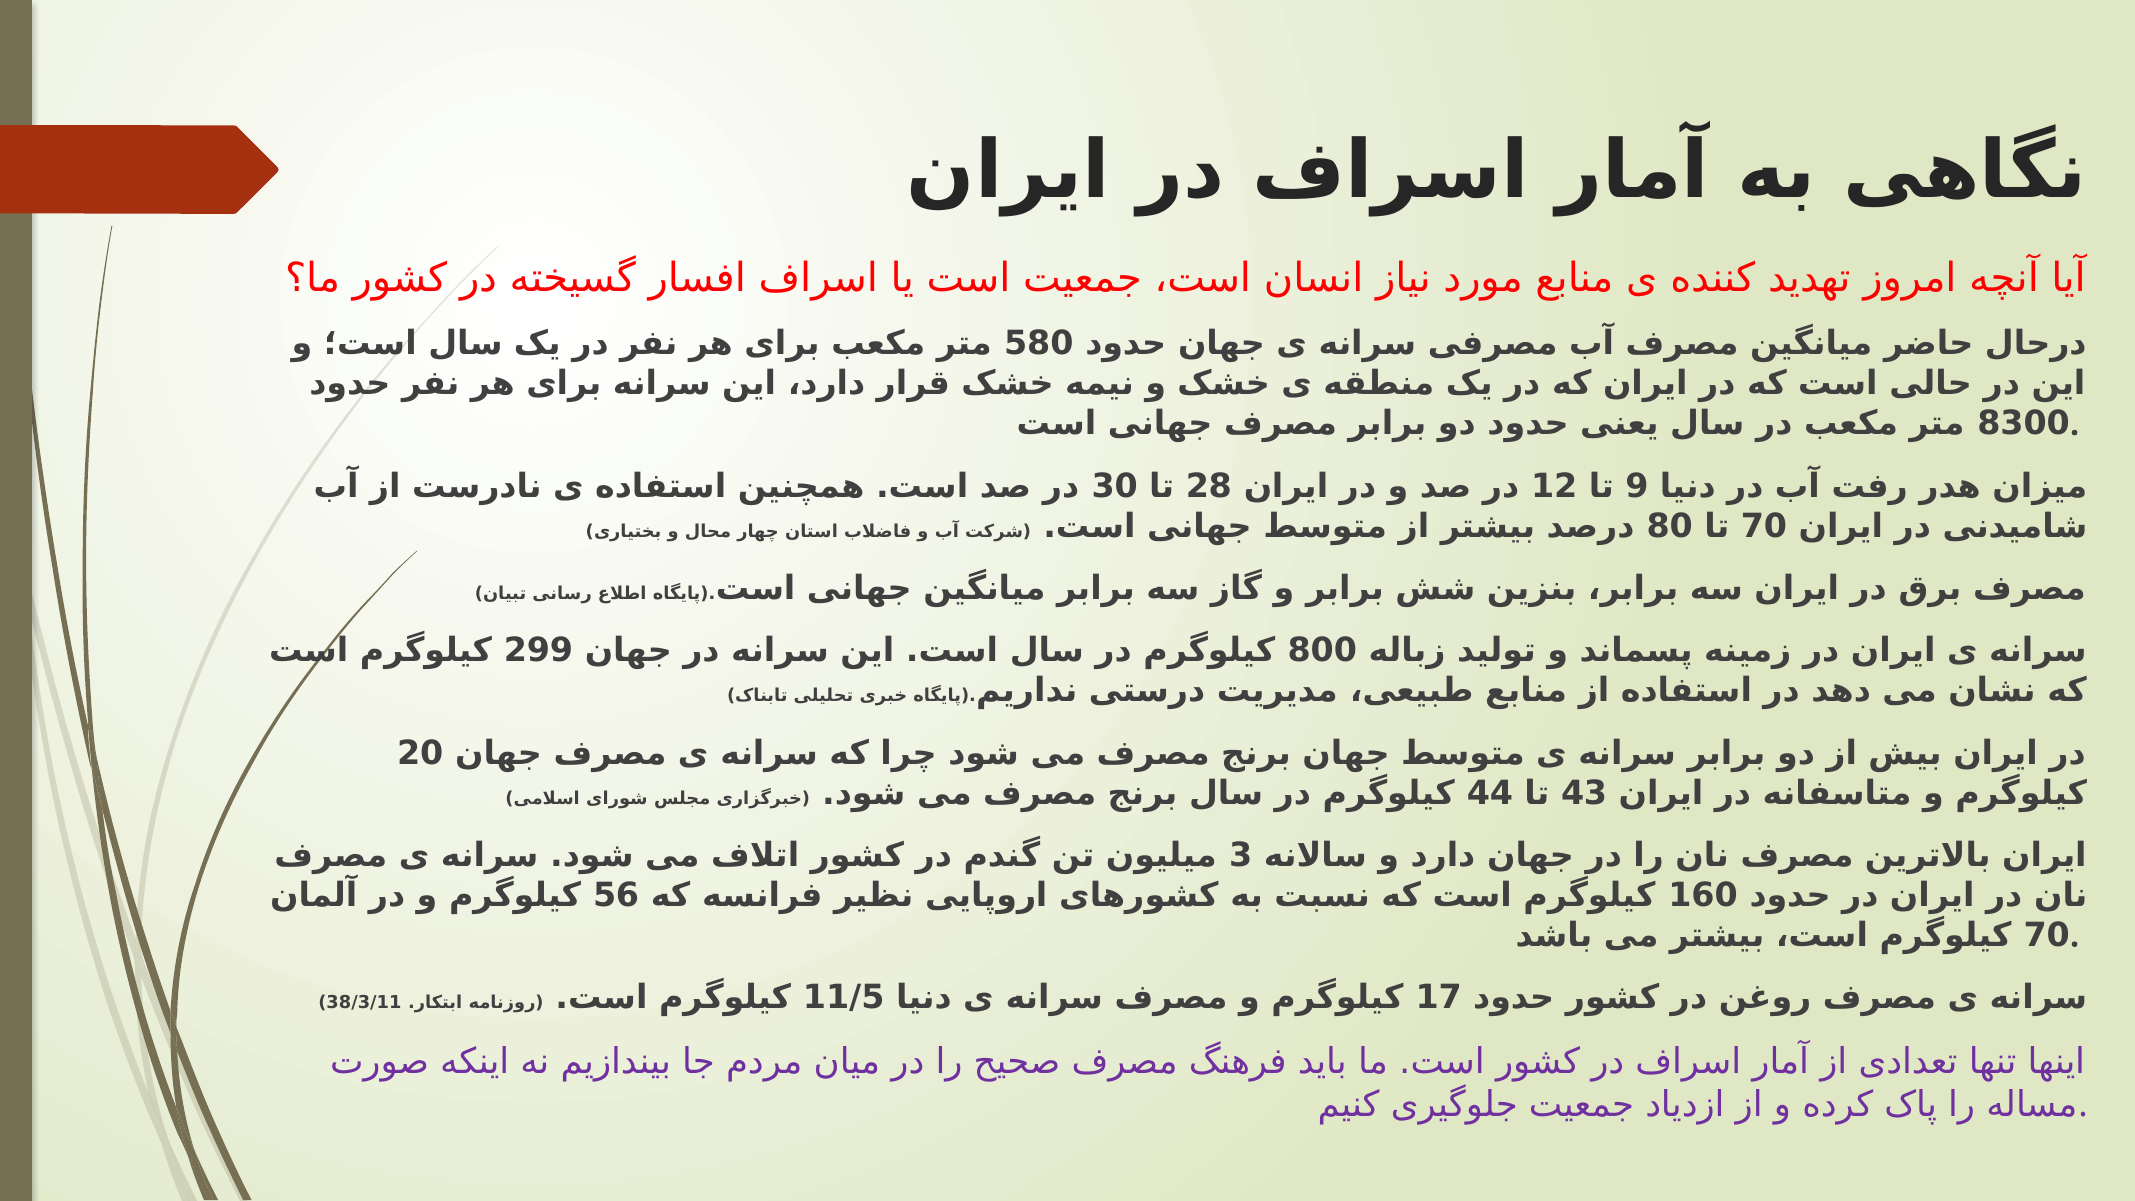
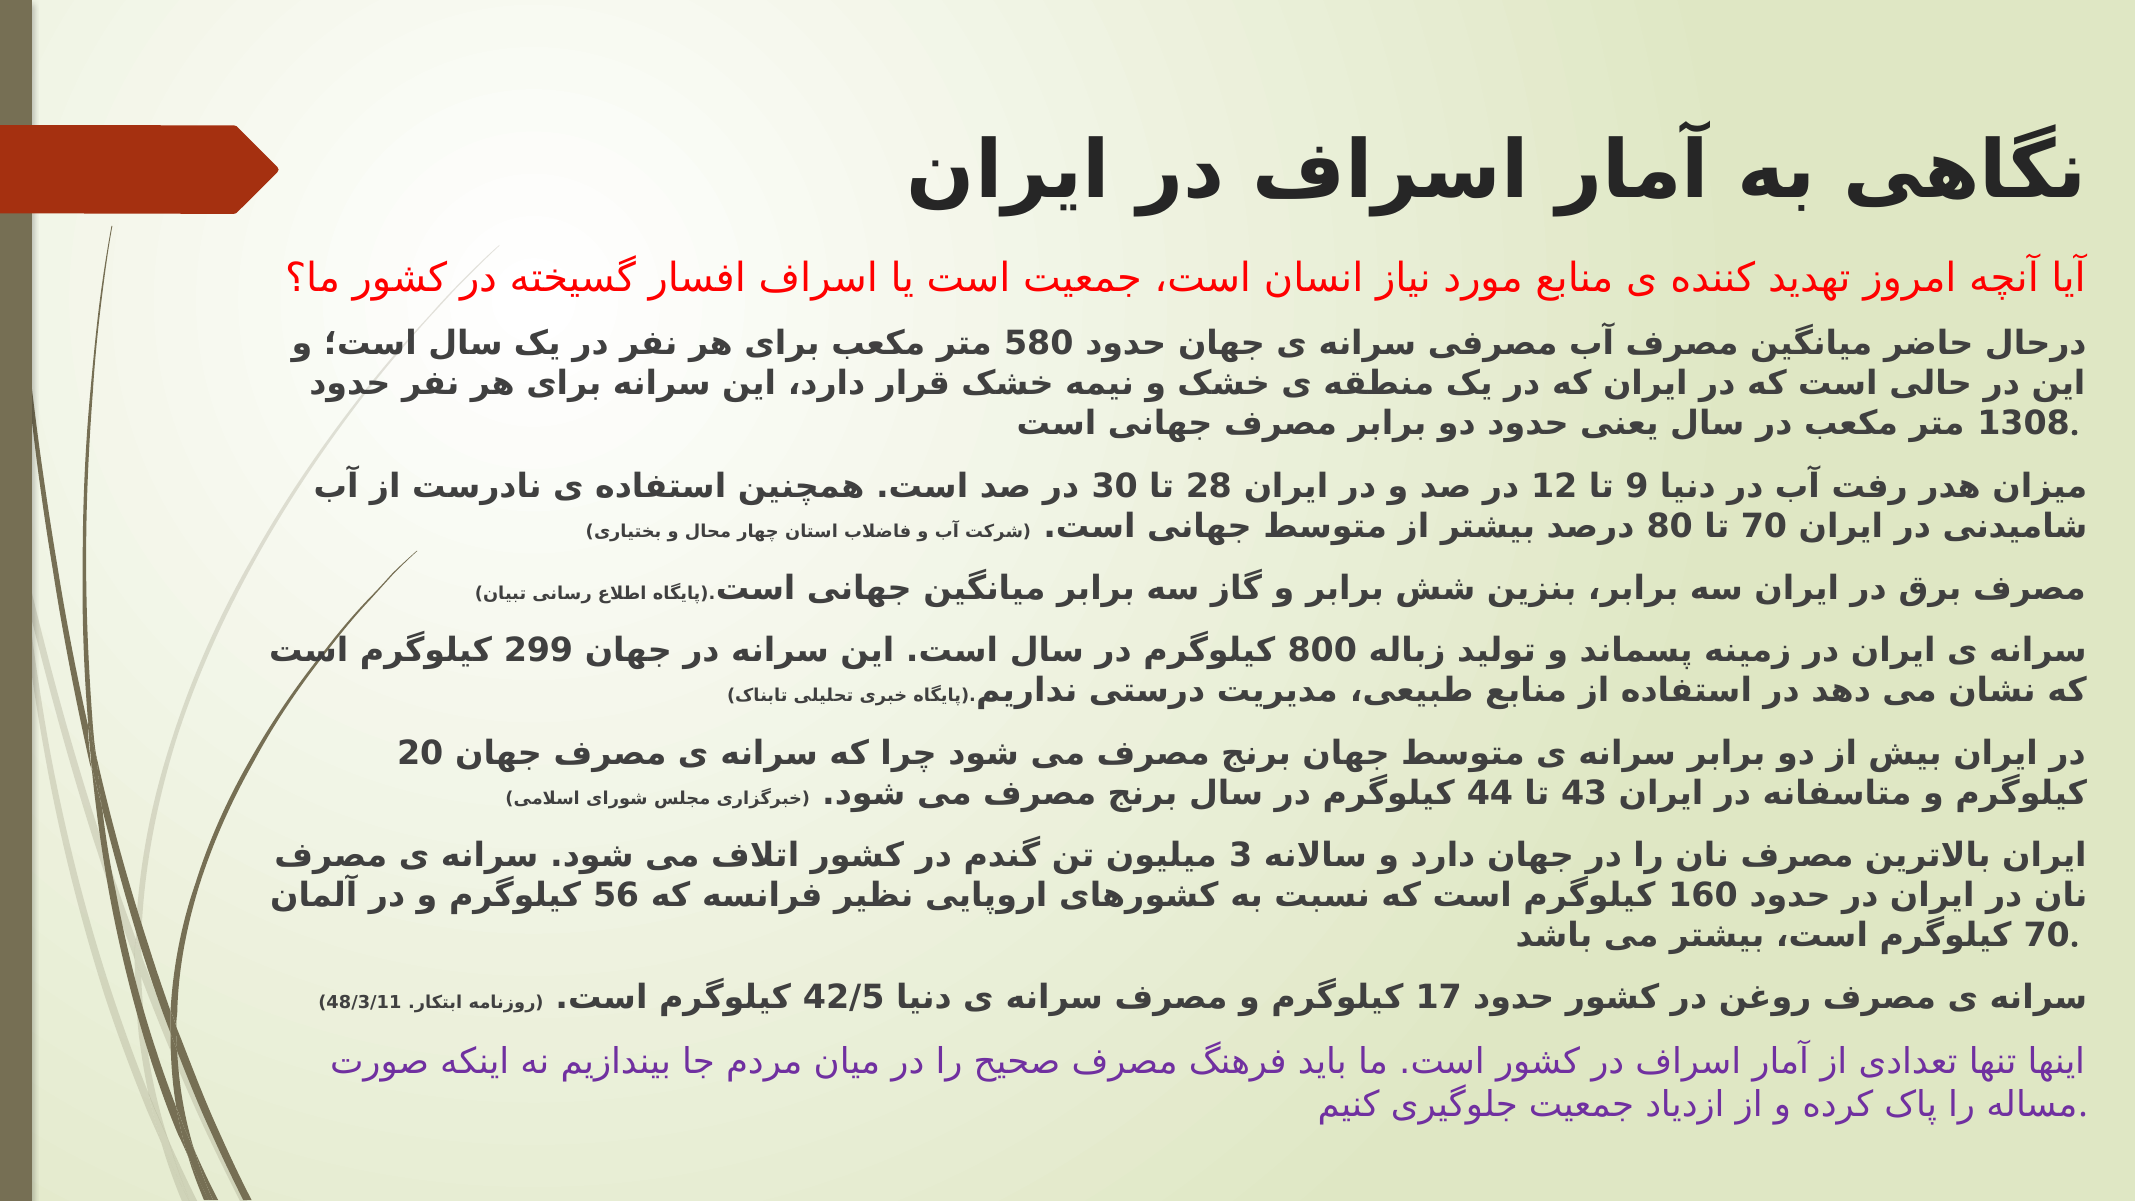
8300: 8300 -> 1308 (2024, 424)
11/5: 11/5 -> 42/5 (844, 998)
38/3/11: 38/3/11 -> 48/3/11 (364, 1003)
